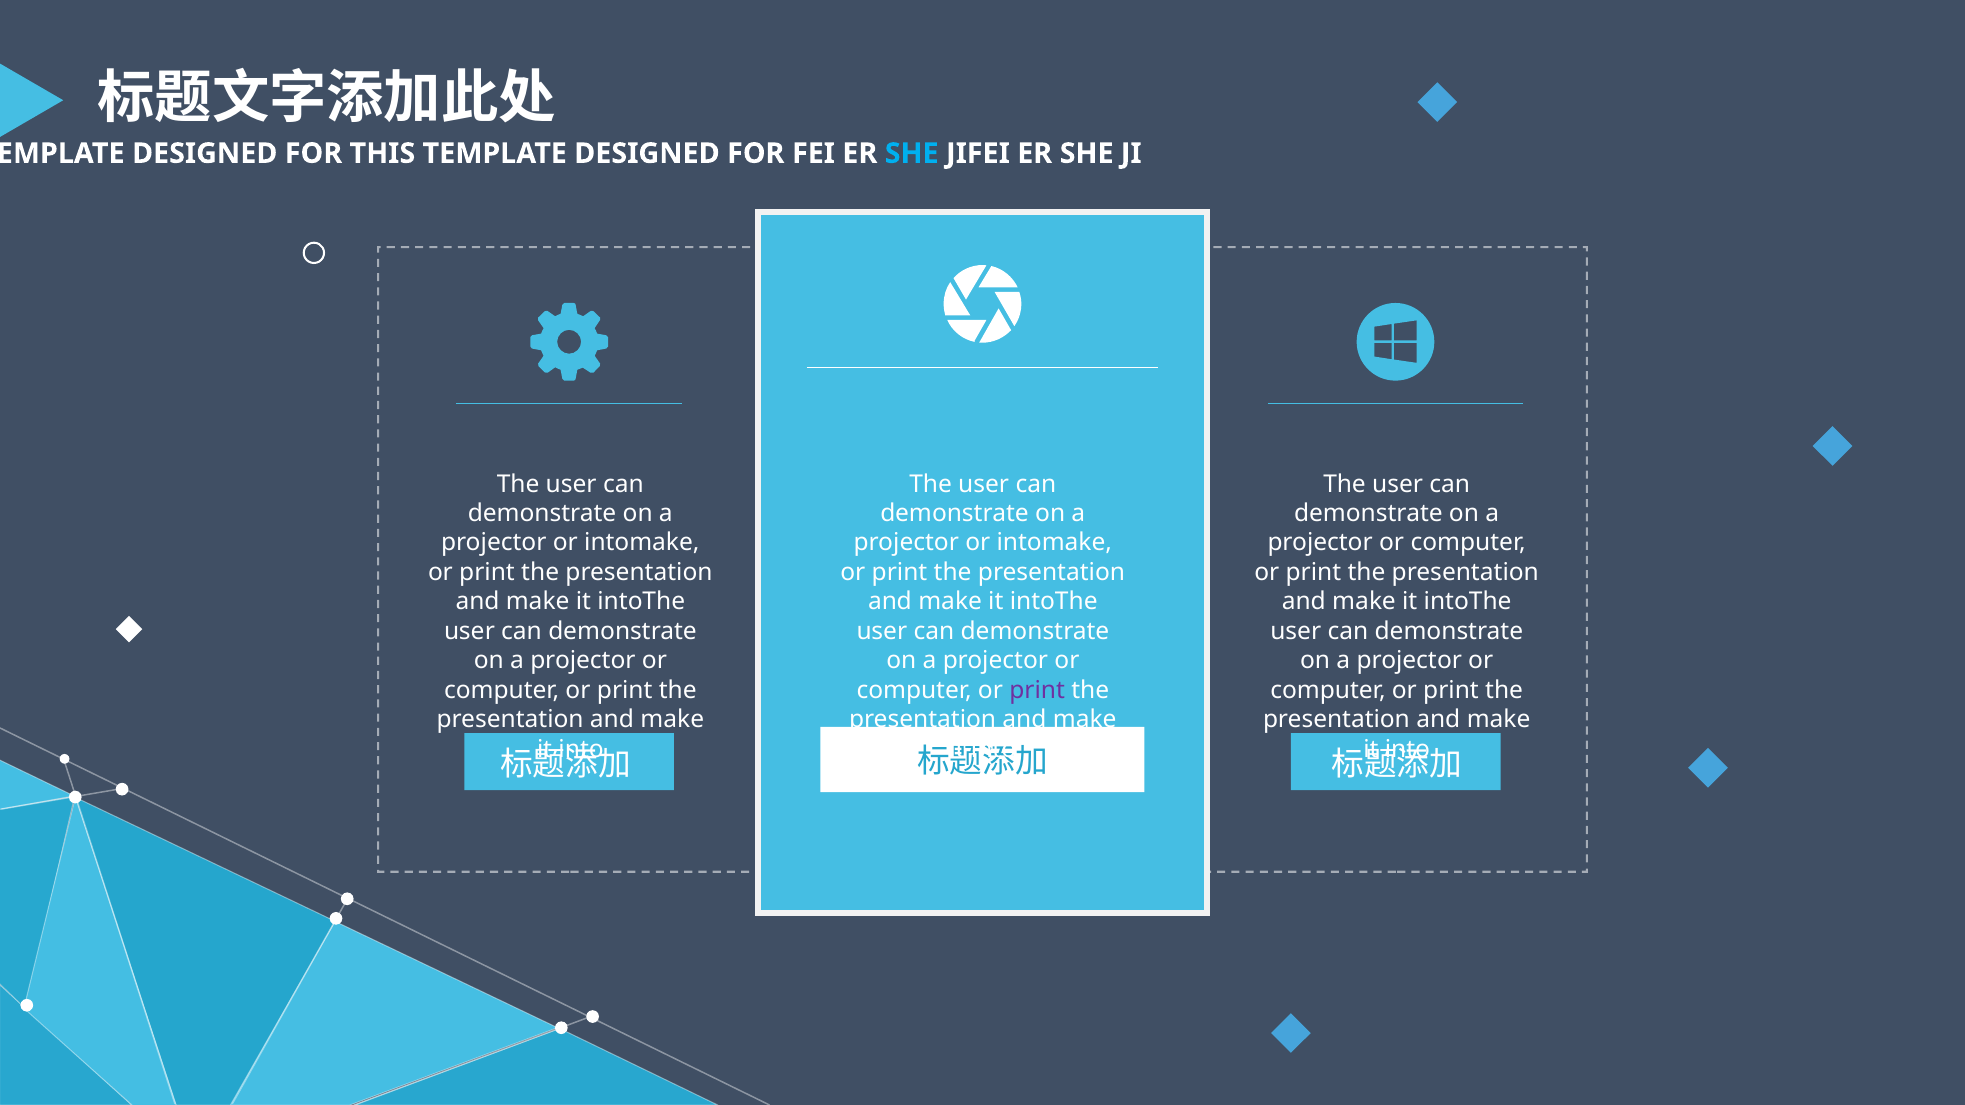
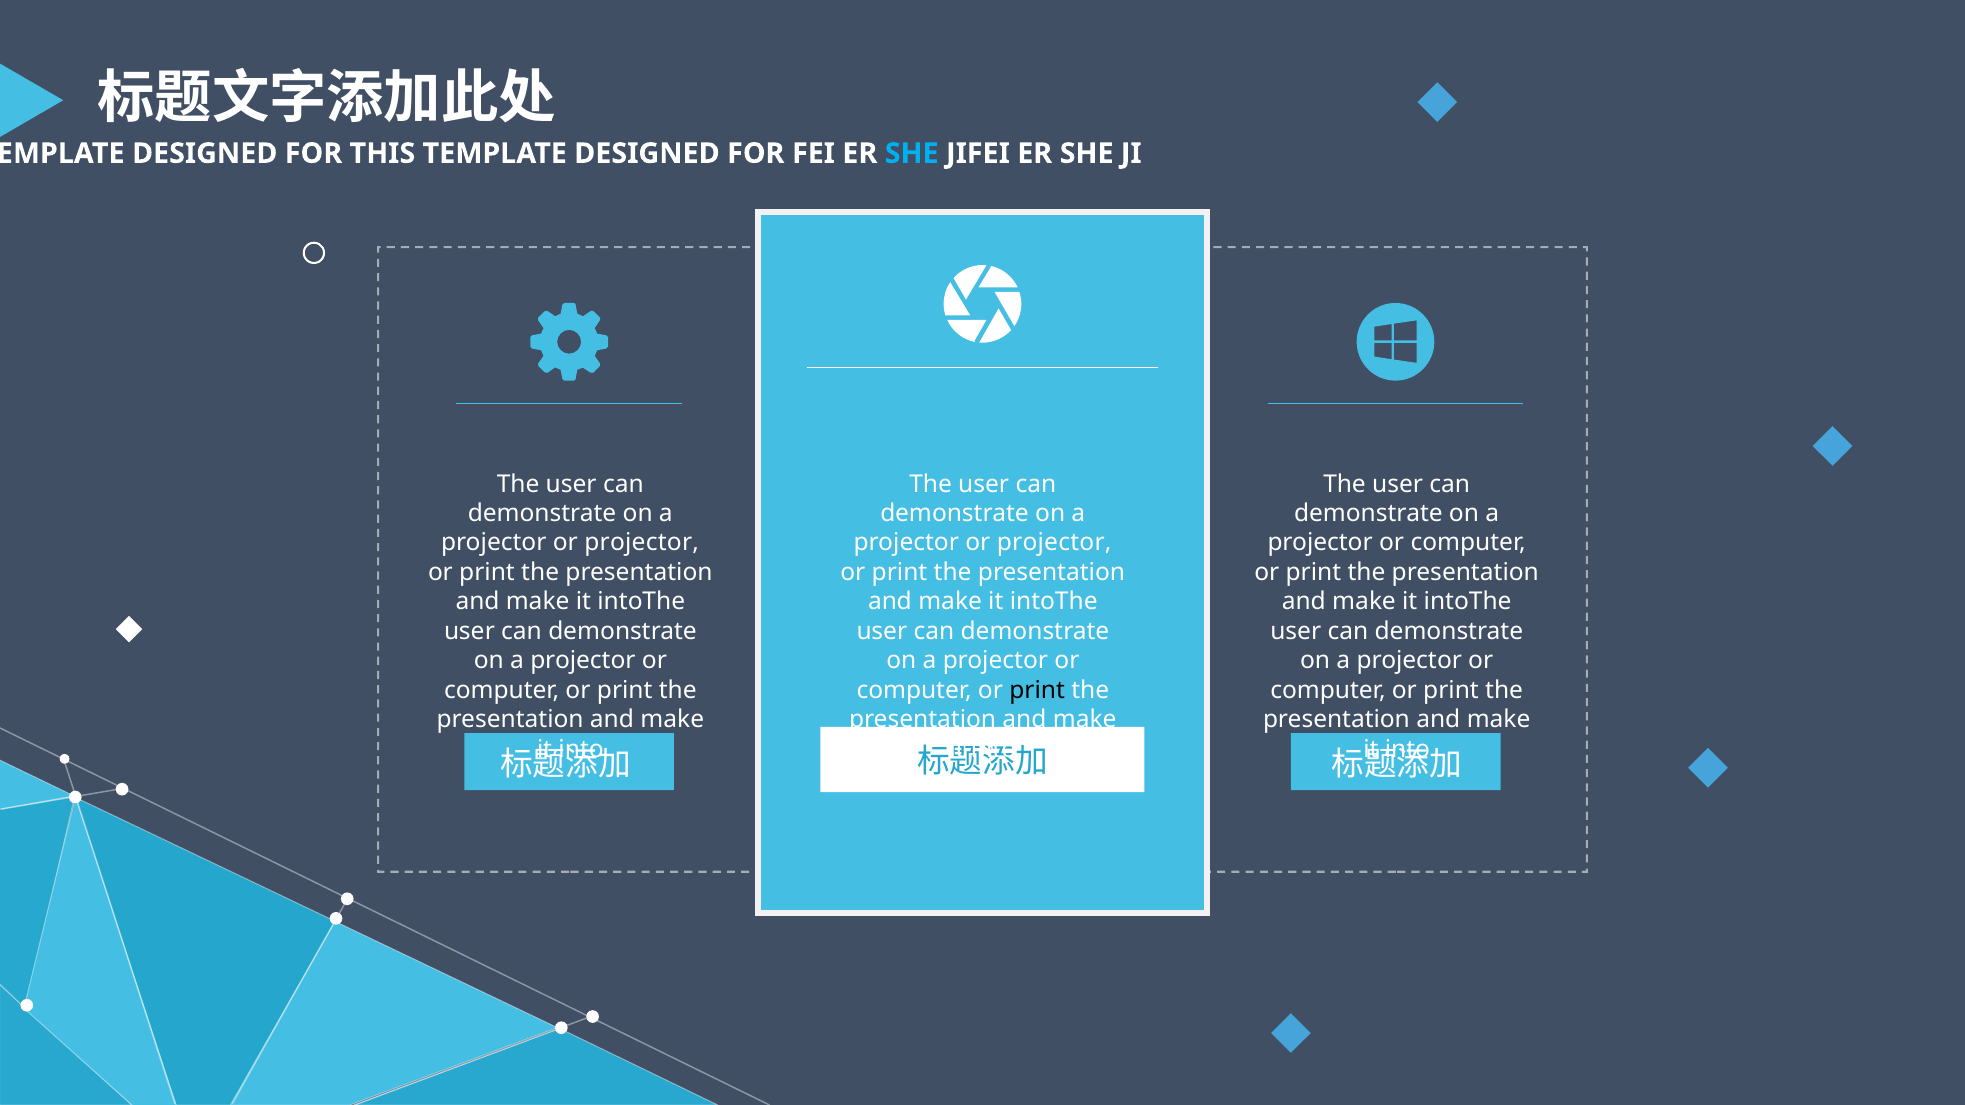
intomake: intomake -> projector (642, 543)
intomake: intomake -> projector (1054, 543)
print colour: purple -> black (1037, 690)
